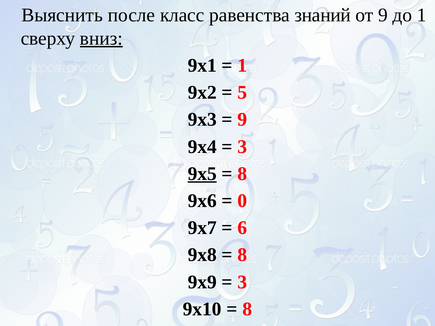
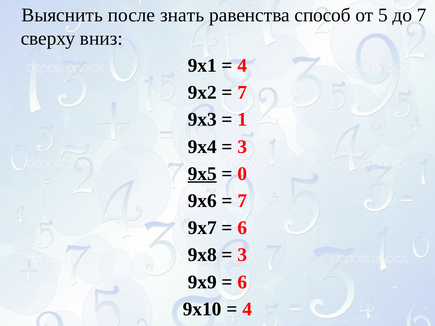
класс: класс -> знать (182, 15)
знаний: знаний -> способ (323, 15)
от 9: 9 -> 5 (383, 15)
до 1: 1 -> 7 (422, 15)
вниз underline: present -> none (101, 38)
1: 1 -> 4 (242, 65)
5: 5 -> 7 (242, 93)
9: 9 -> 1 (242, 120)
8: 8 -> 0 (242, 174)
0: 0 -> 7 (242, 201)
8: 8 -> 3 (242, 255)
3: 3 -> 6 (242, 282)
8: 8 -> 4 (247, 309)
